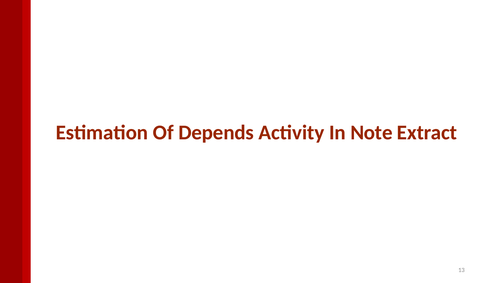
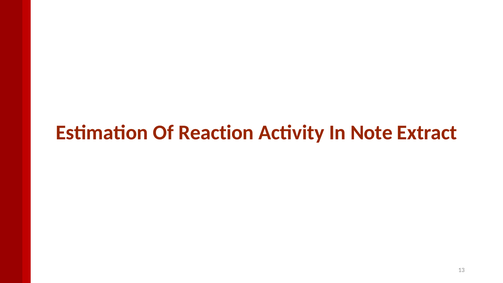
Depends: Depends -> Reaction (216, 133)
